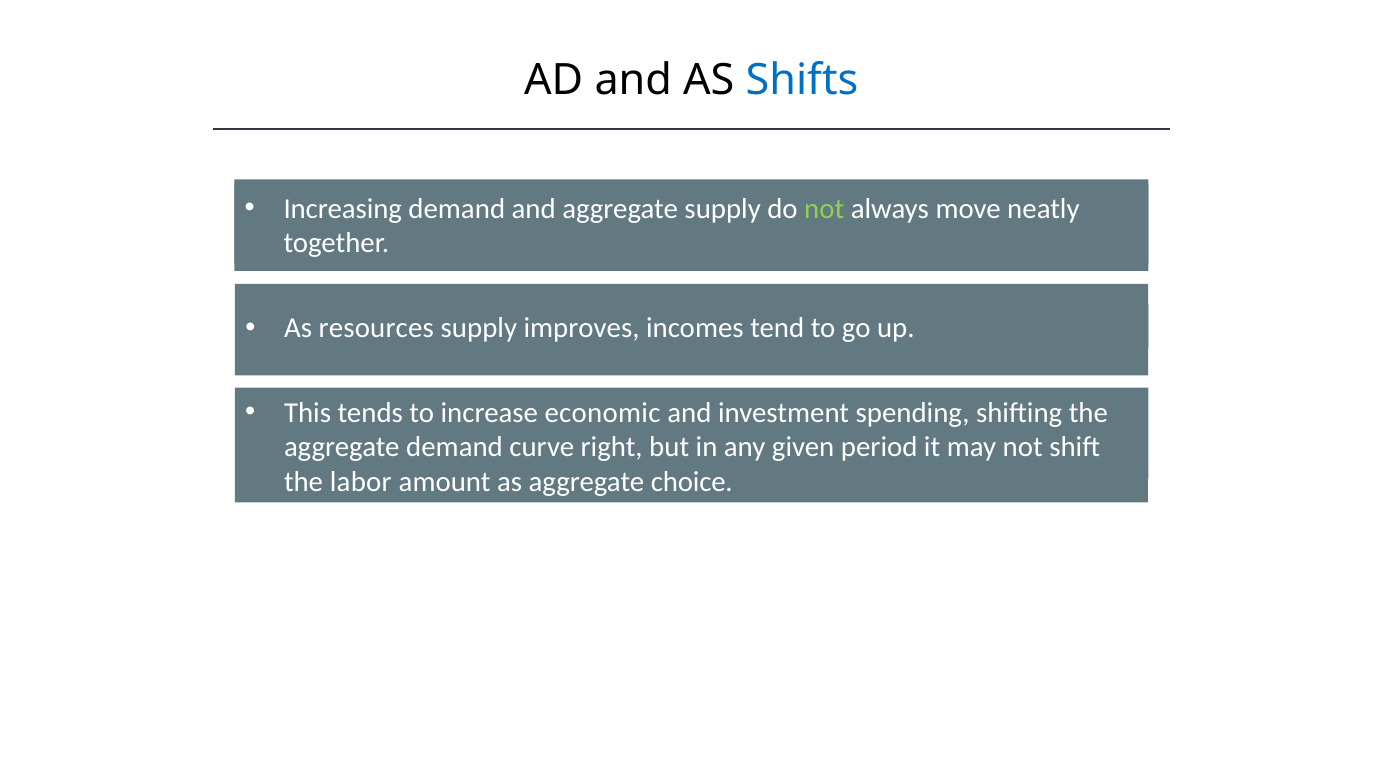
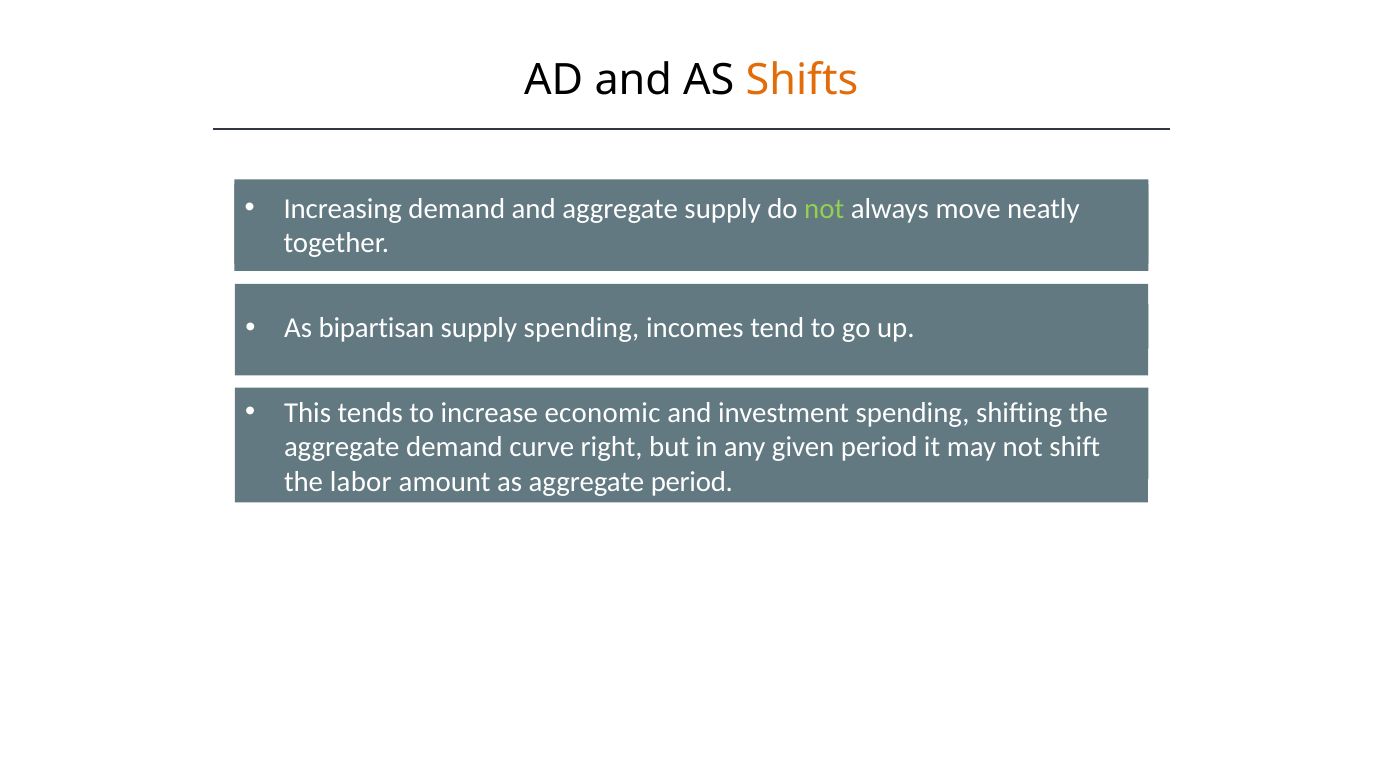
Shifts colour: blue -> orange (802, 80)
resources: resources -> bipartisan (376, 328)
supply improves: improves -> spending (581, 328)
aggregate choice: choice -> period (692, 482)
